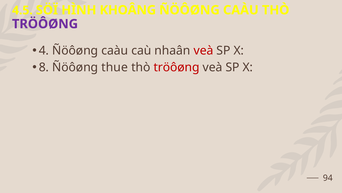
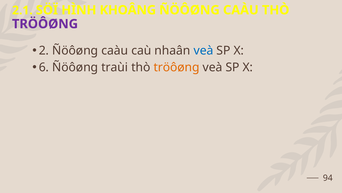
4.5: 4.5 -> 2.1 (22, 10)
4: 4 -> 2 (44, 50)
veà colour: red -> blue (203, 50)
8: 8 -> 6 (44, 67)
thue: thue -> traùi (115, 67)
tröôøng colour: red -> orange (177, 67)
